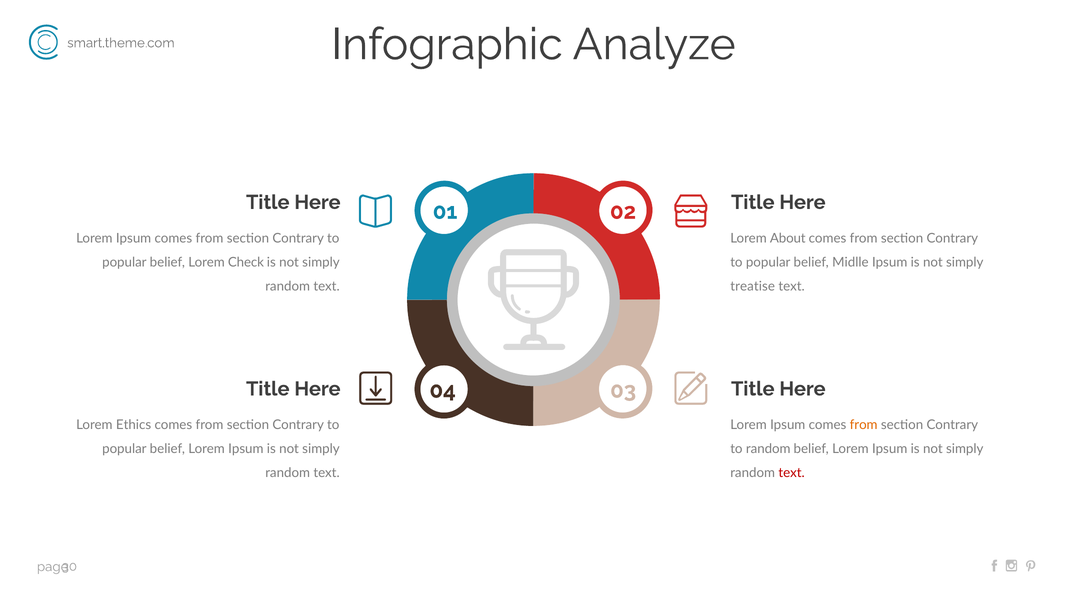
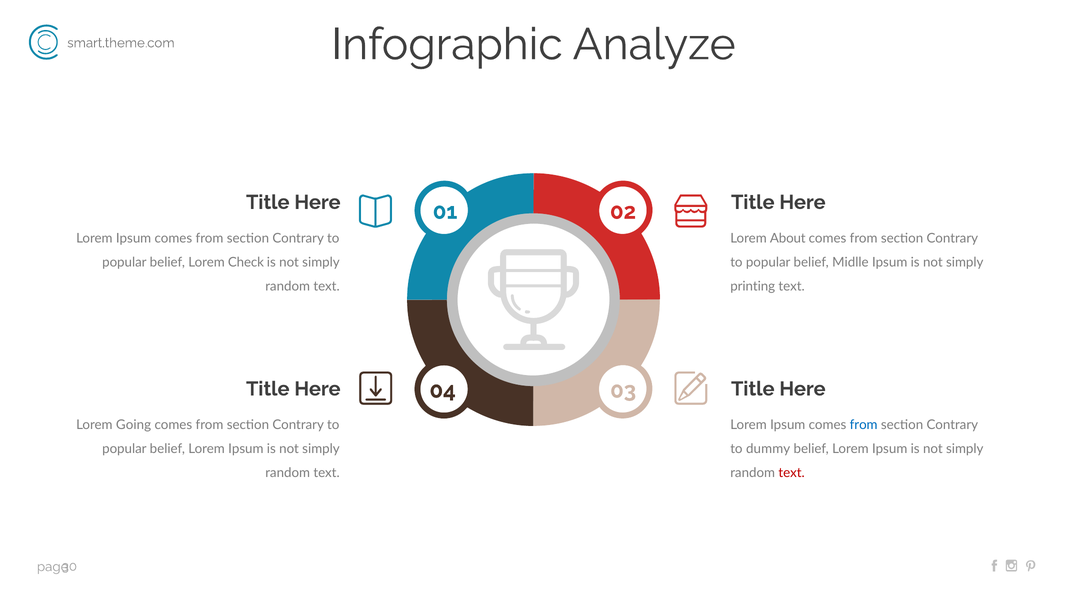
treatise: treatise -> printing (753, 286)
Ethics: Ethics -> Going (134, 425)
from colour: orange -> blue (864, 425)
to random: random -> dummy (768, 449)
